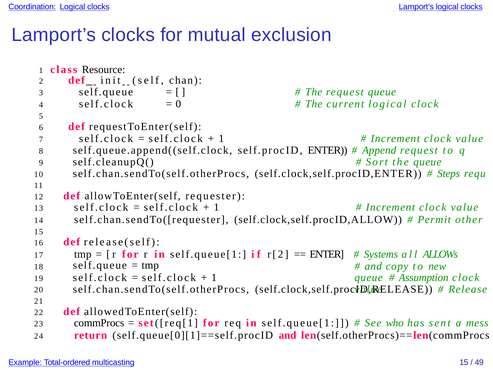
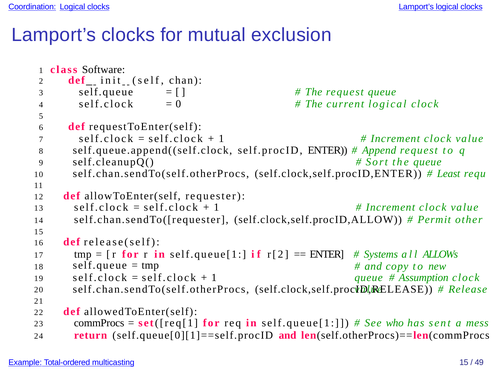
Resource: Resource -> Software (104, 69)
Steps: Steps -> Least (449, 174)
